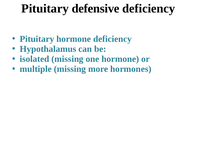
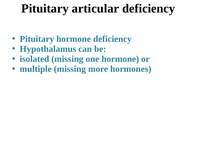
defensive: defensive -> articular (95, 9)
